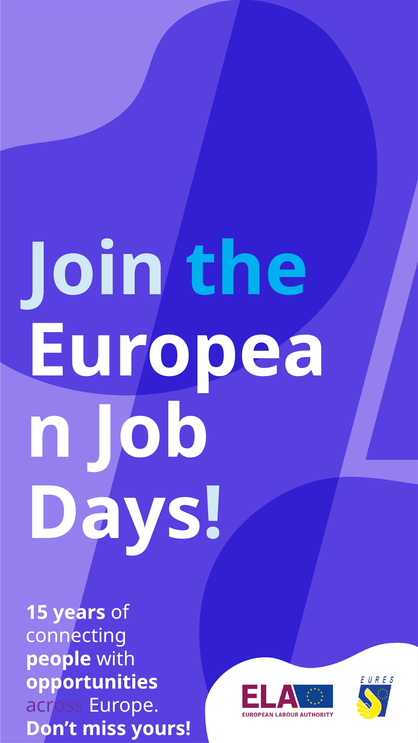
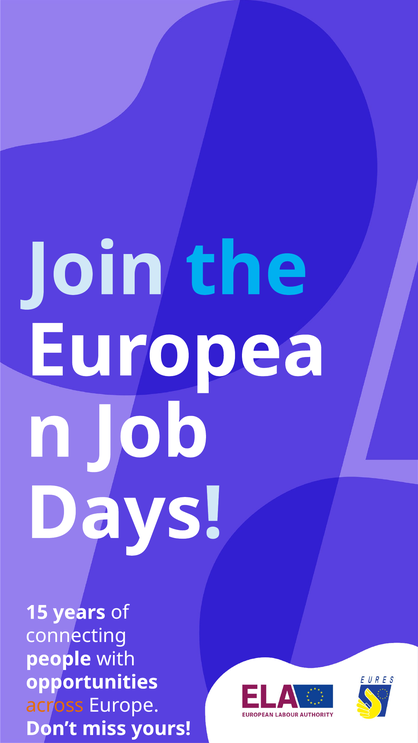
across colour: purple -> orange (55, 706)
